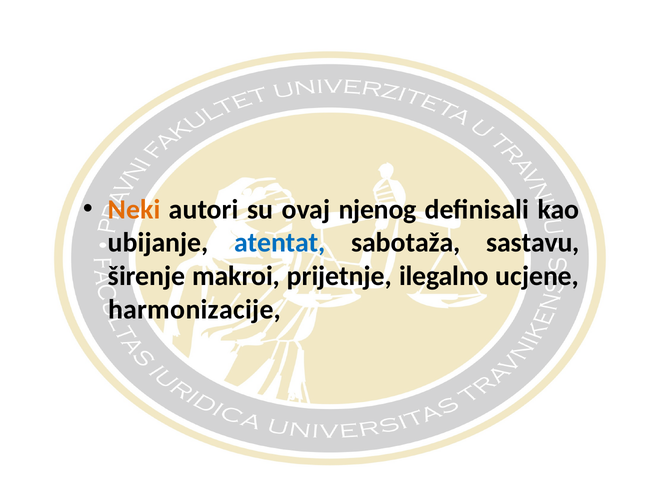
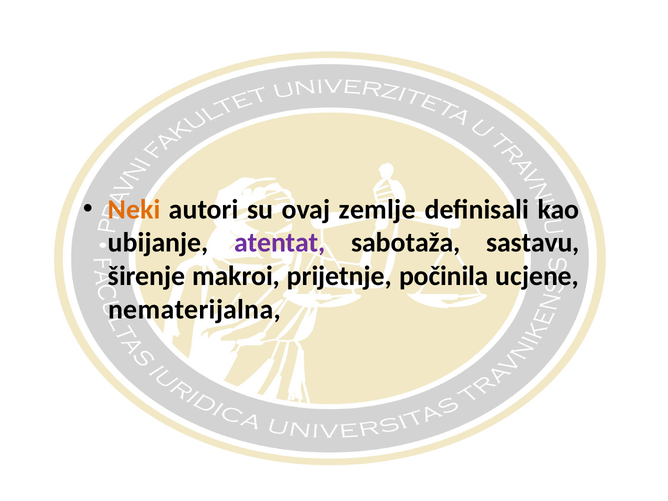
njenog: njenog -> zemlje (377, 209)
atentat colour: blue -> purple (280, 243)
ilegalno: ilegalno -> počinila (444, 276)
harmonizacije: harmonizacije -> nematerijalna (195, 310)
